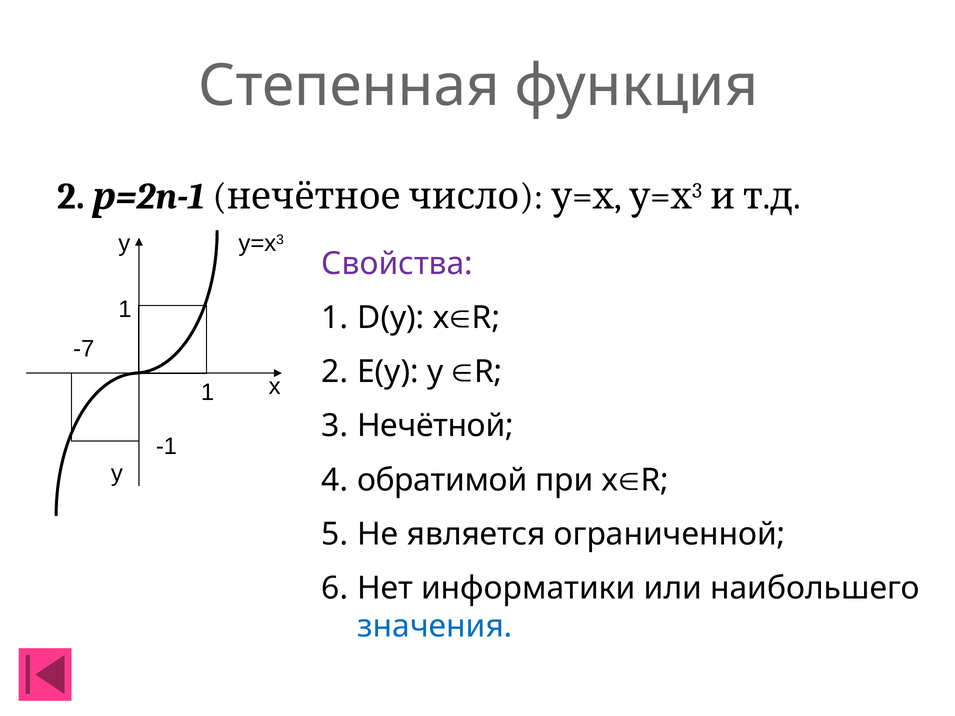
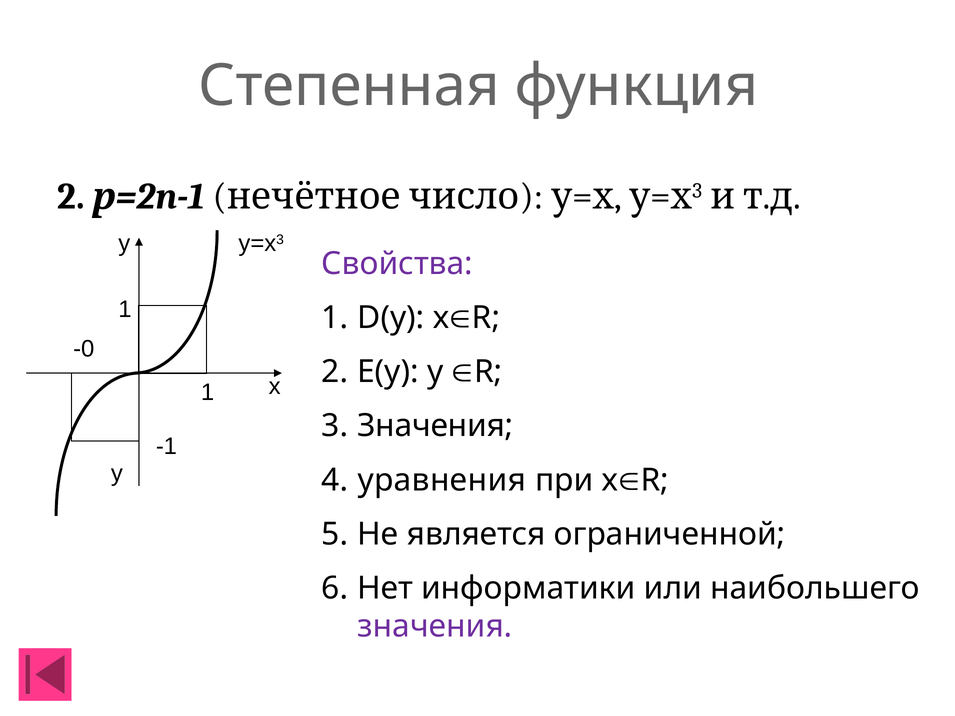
-7: -7 -> -0 (84, 349)
Нечётной: Нечётной -> Значения (435, 426)
обратимой: обратимой -> уравнения (442, 480)
значения colour: blue -> purple (435, 627)
